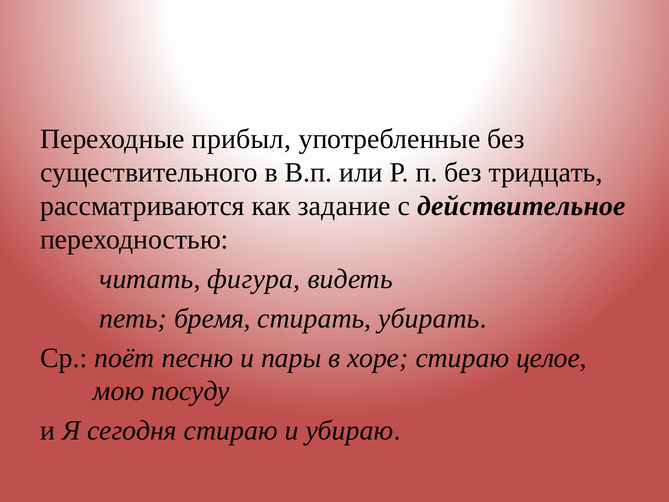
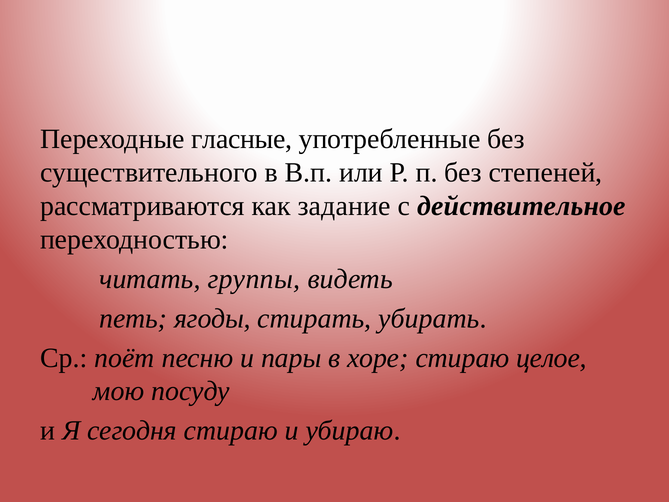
прибыл: прибыл -> гласные (242, 139)
тридцать: тридцать -> степеней (546, 173)
фигура: фигура -> группы (254, 279)
бремя: бремя -> ягоды (212, 318)
